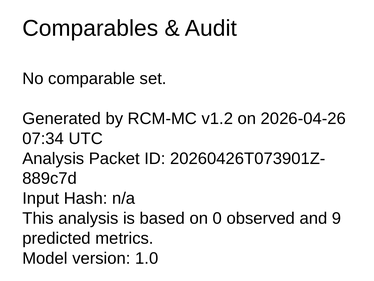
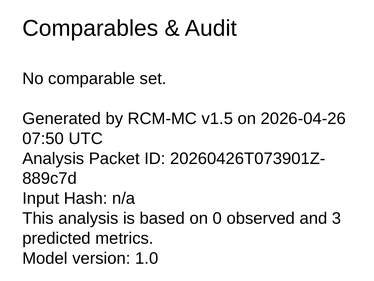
v1.2: v1.2 -> v1.5 (217, 118)
07:34: 07:34 -> 07:50 (43, 138)
9: 9 -> 3 (337, 218)
